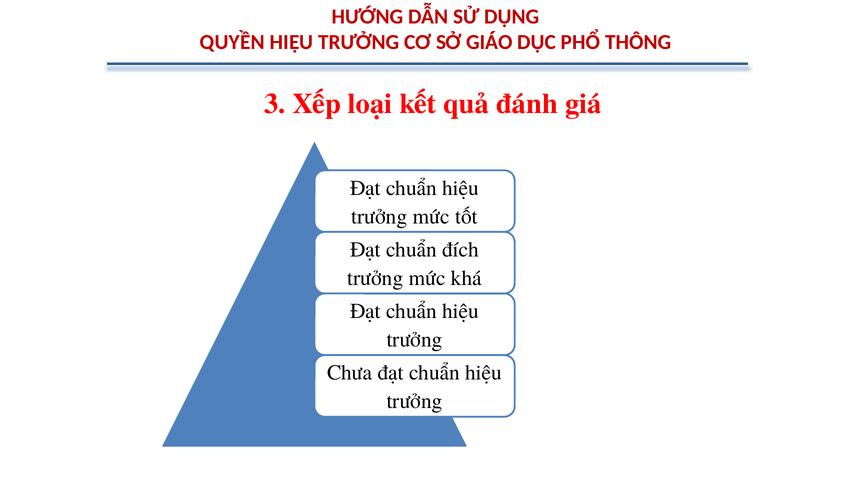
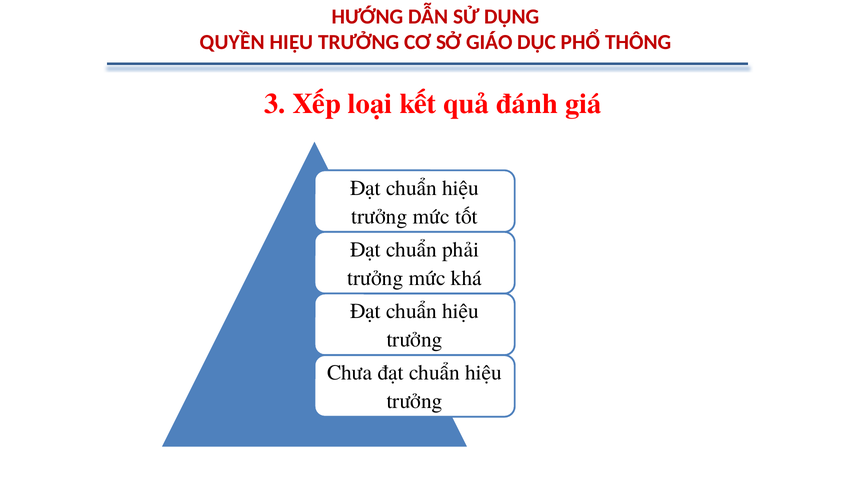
đích: đích -> phải (461, 250)
